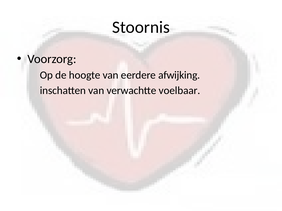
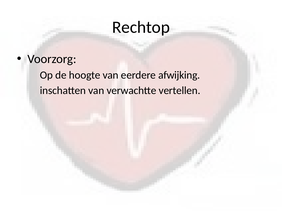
Stoornis: Stoornis -> Rechtop (141, 27)
voelbaar: voelbaar -> vertellen (180, 91)
